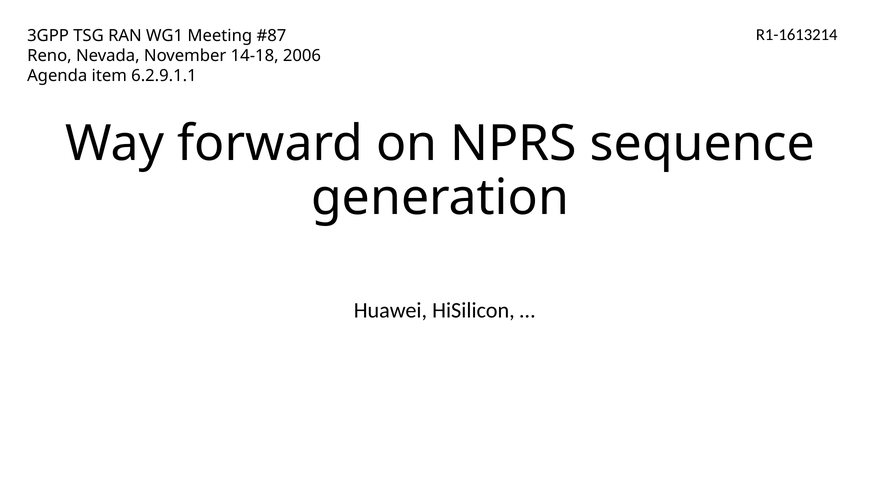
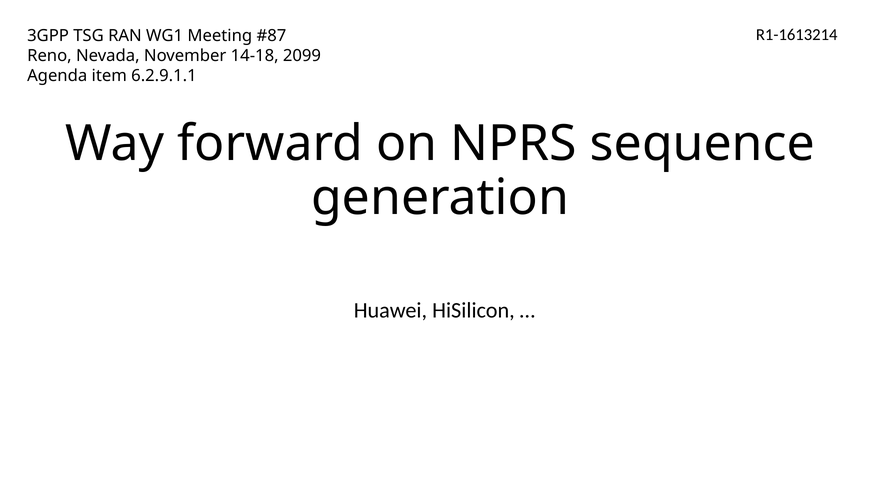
2006: 2006 -> 2099 (302, 56)
